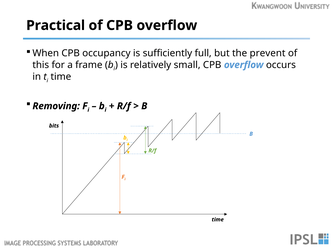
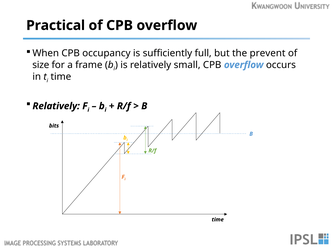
this: this -> size (41, 65)
Removing: Removing -> Relatively (56, 106)
